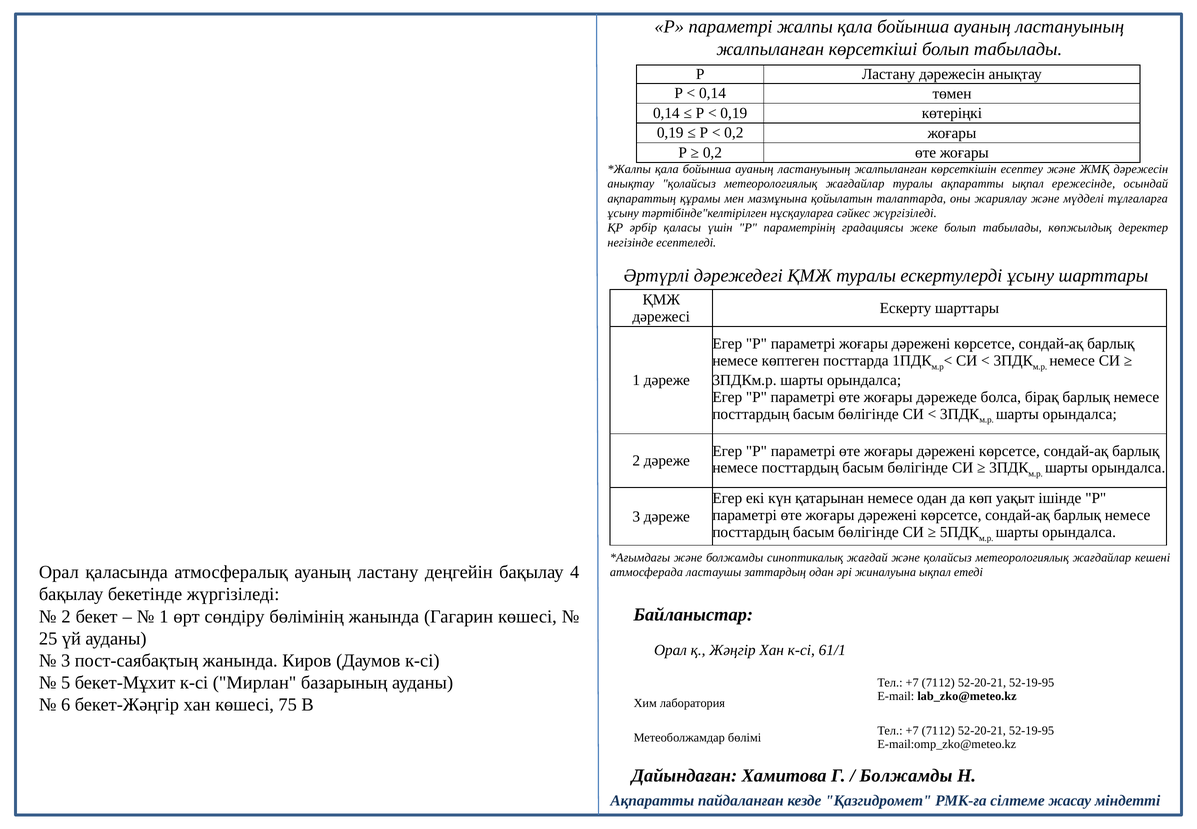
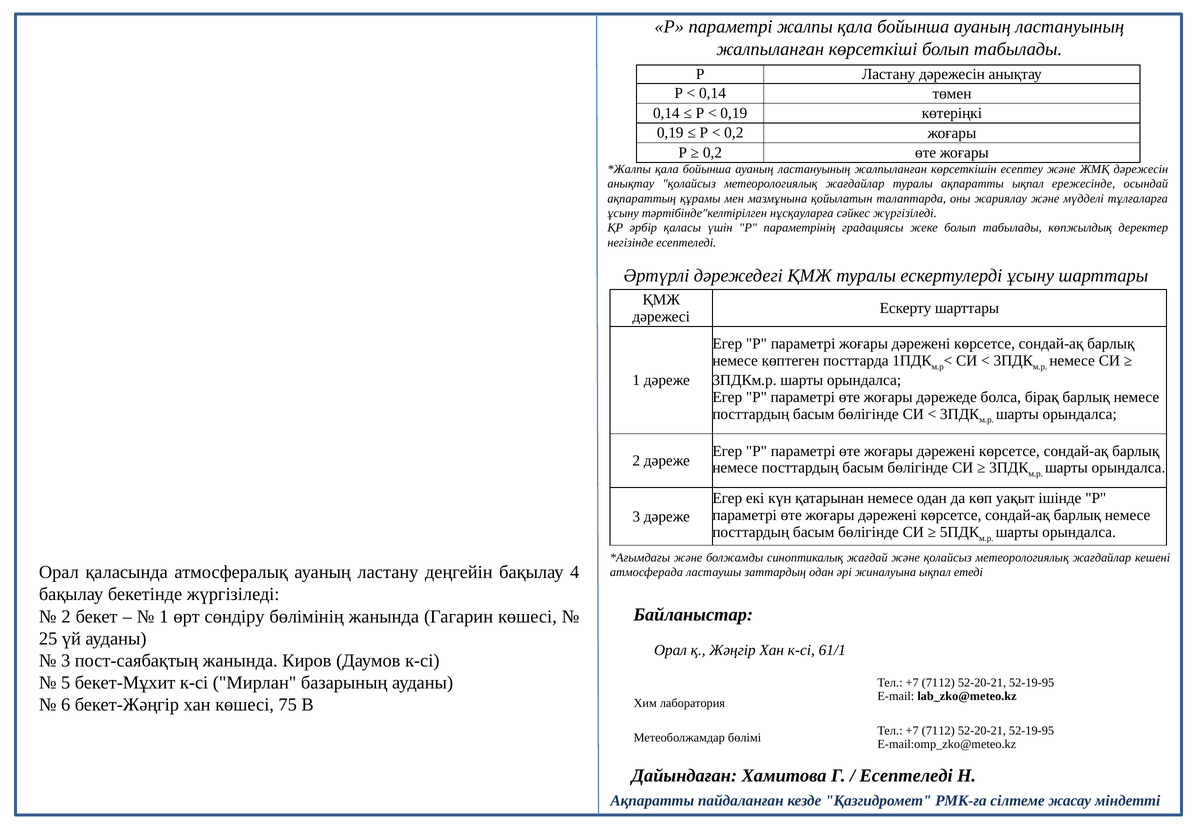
Болжамды: Болжамды -> Есептеледі (906, 775)
